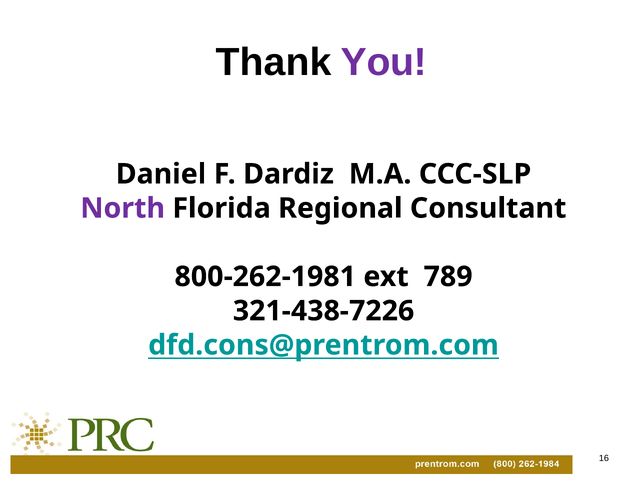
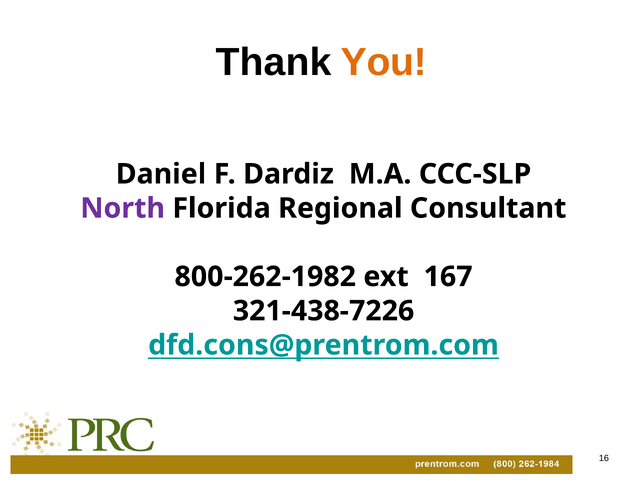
You colour: purple -> orange (384, 62)
800-262-1981: 800-262-1981 -> 800-262-1982 (265, 277)
789: 789 -> 167 (448, 277)
